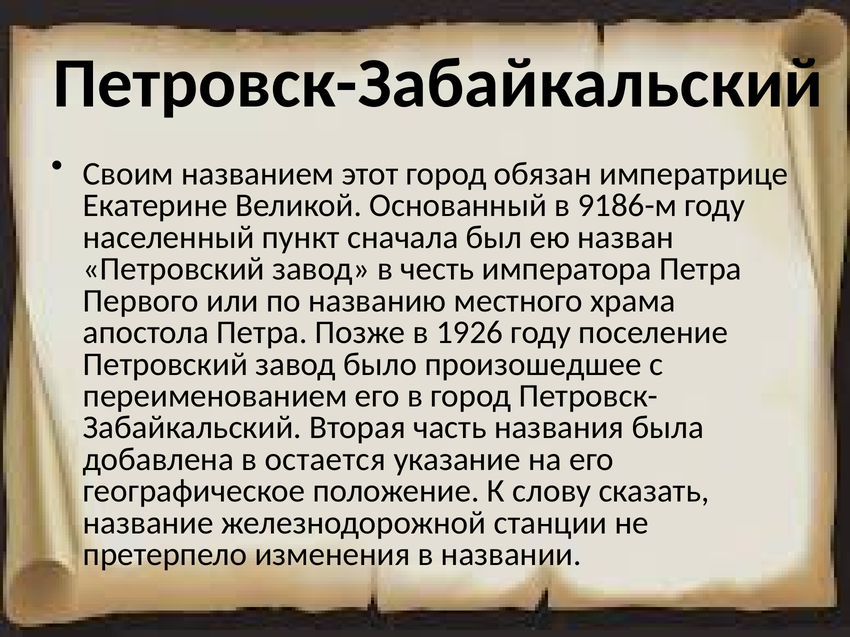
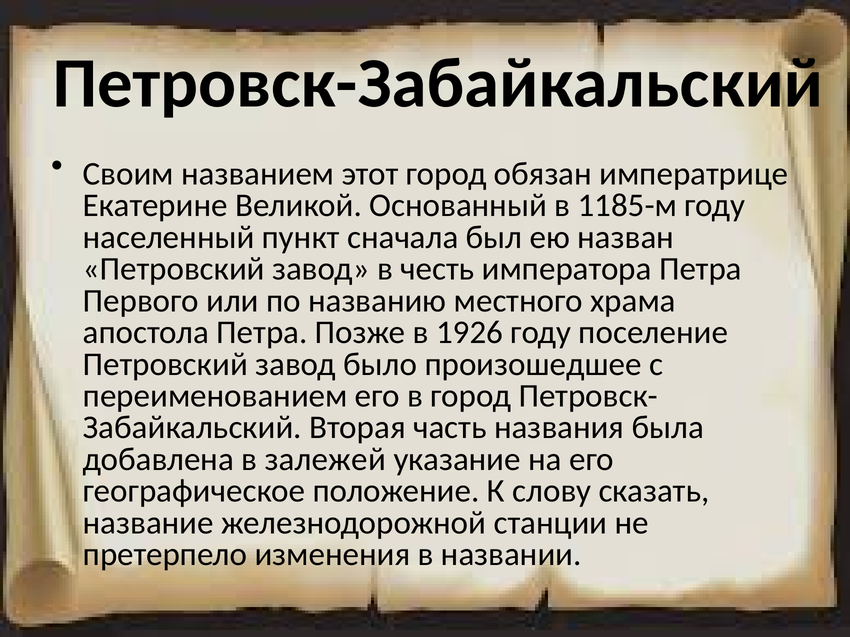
9186-м: 9186-м -> 1185-м (627, 206)
остается: остается -> залежей (325, 460)
